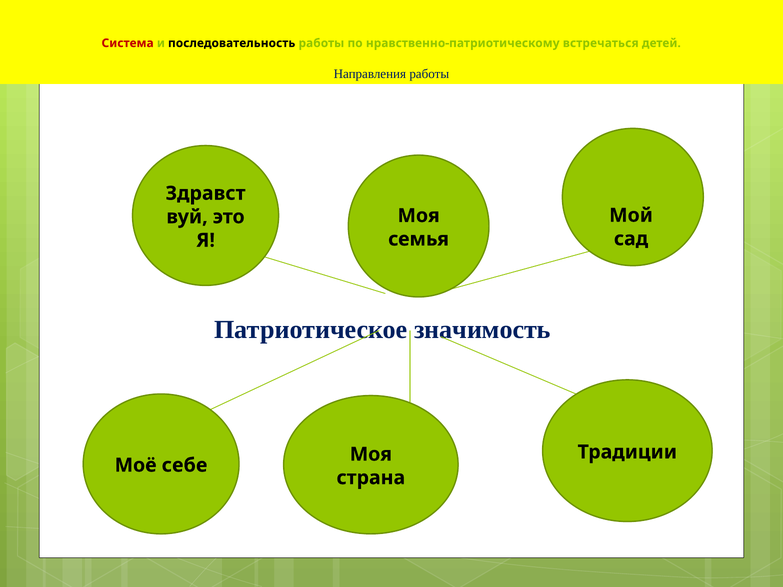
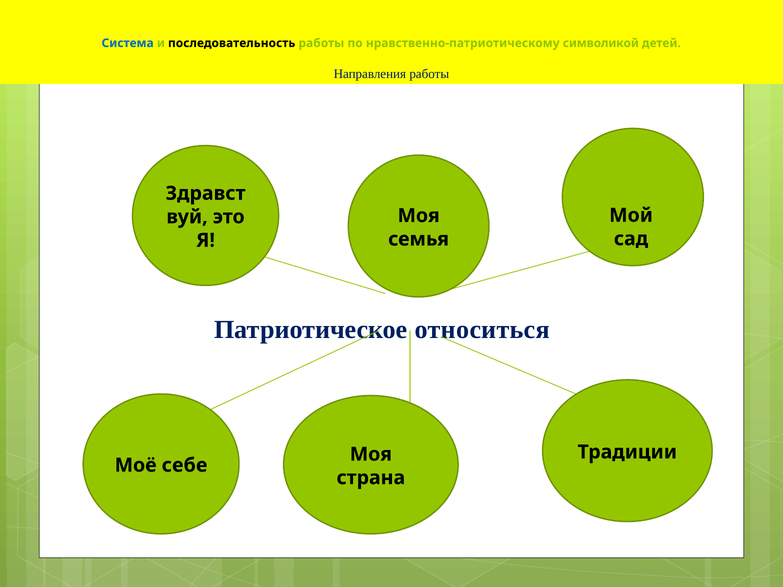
Система colour: red -> blue (128, 43)
встречаться: встречаться -> символикой (601, 43)
значимость: значимость -> относиться (482, 330)
